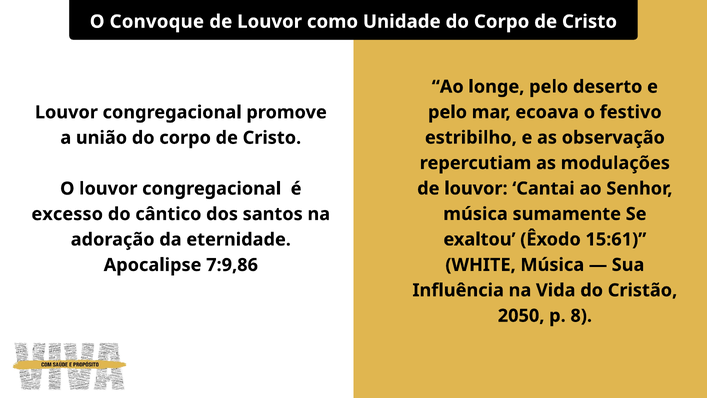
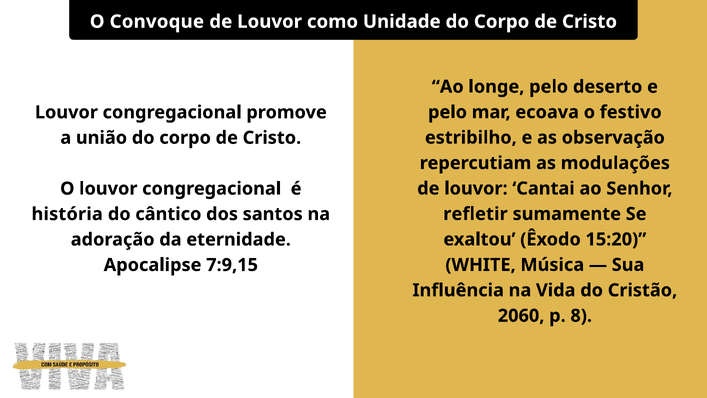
música: música -> refletir (475, 214)
excesso: excesso -> história (67, 214)
15:61: 15:61 -> 15:20 (616, 239)
7:9,86: 7:9,86 -> 7:9,15 (232, 265)
2050: 2050 -> 2060 (521, 316)
